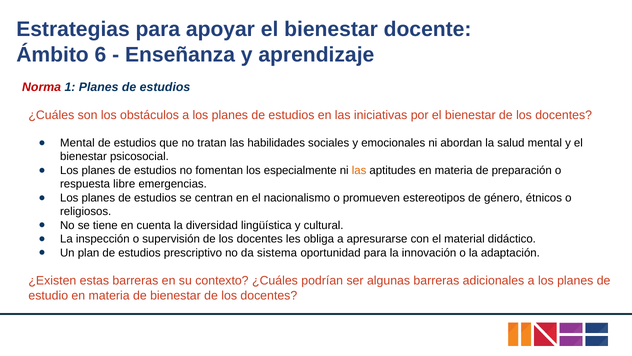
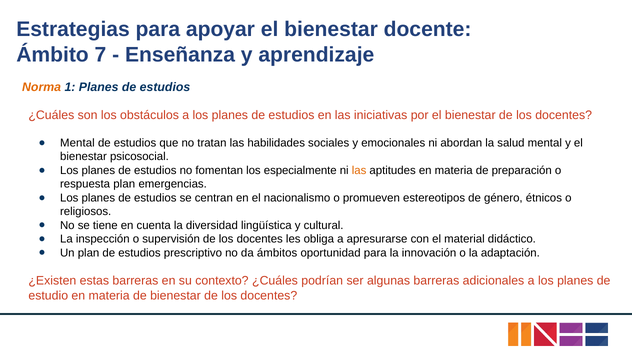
6: 6 -> 7 (100, 55)
Norma colour: red -> orange (42, 87)
respuesta libre: libre -> plan (124, 184)
sistema: sistema -> ámbitos (277, 252)
